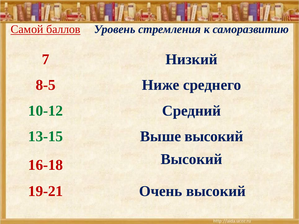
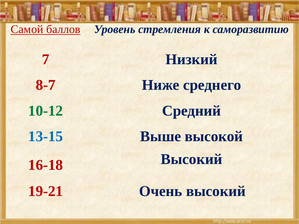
8-5: 8-5 -> 8-7 (46, 85)
13-15 colour: green -> blue (46, 136)
Выше высокий: высокий -> высокой (214, 136)
